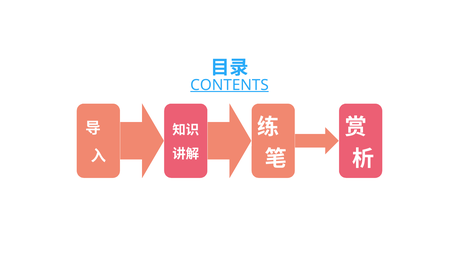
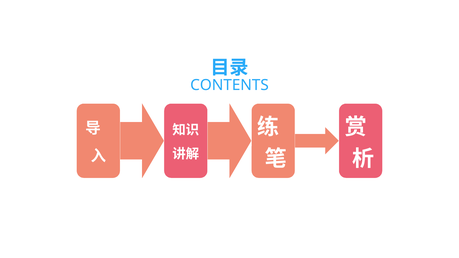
CONTENTS underline: present -> none (230, 85)
